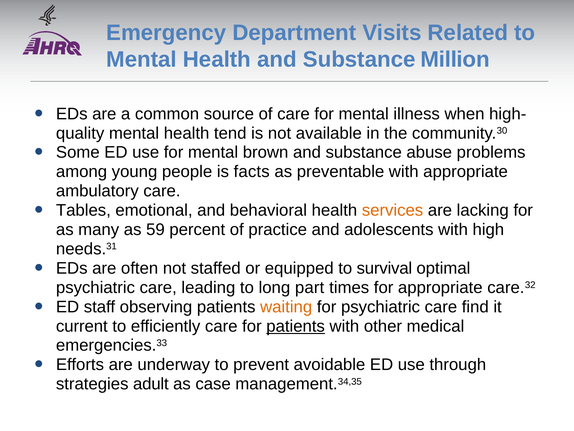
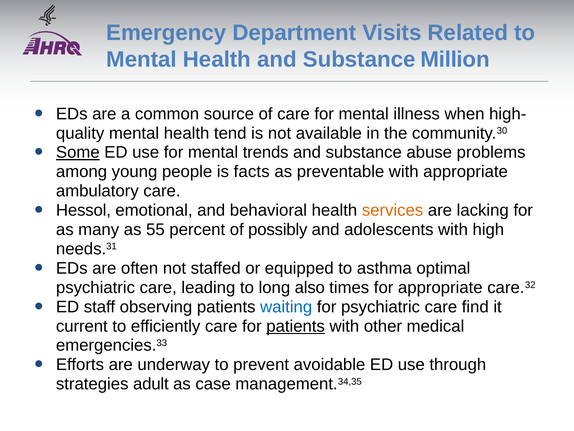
Some underline: none -> present (78, 152)
brown: brown -> trends (266, 152)
Tables: Tables -> Hessol (83, 210)
59: 59 -> 55 (155, 229)
practice: practice -> possibly (278, 229)
survival: survival -> asthma (384, 268)
part: part -> also (310, 287)
waiting colour: orange -> blue (286, 306)
